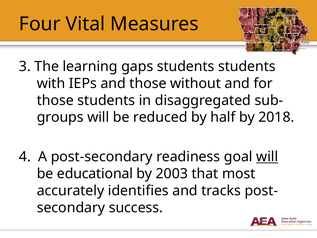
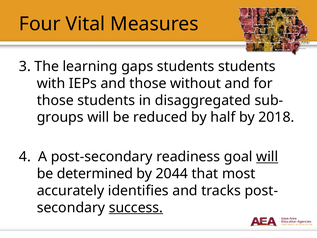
educational: educational -> determined (95, 174)
2003: 2003 -> 2044 (172, 174)
success underline: none -> present (136, 207)
